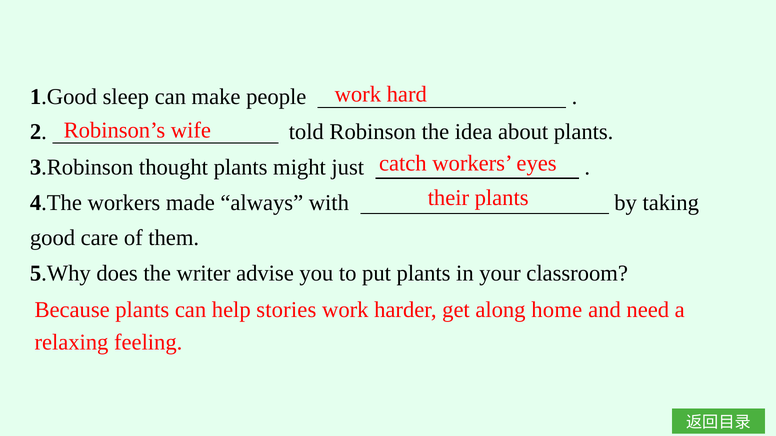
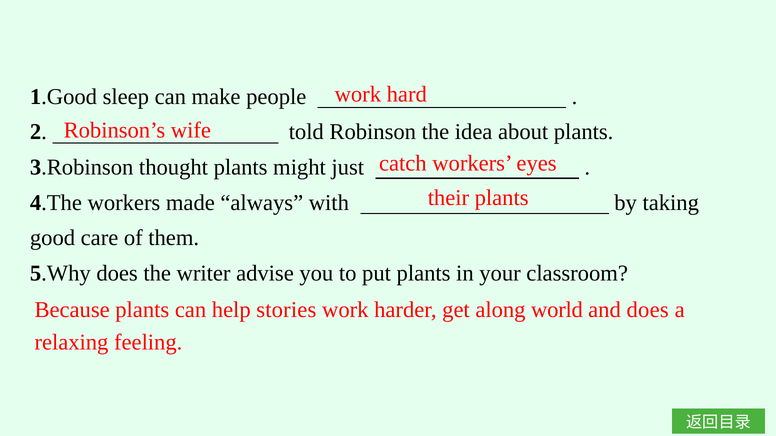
home: home -> world (557, 310)
and need: need -> does (648, 310)
